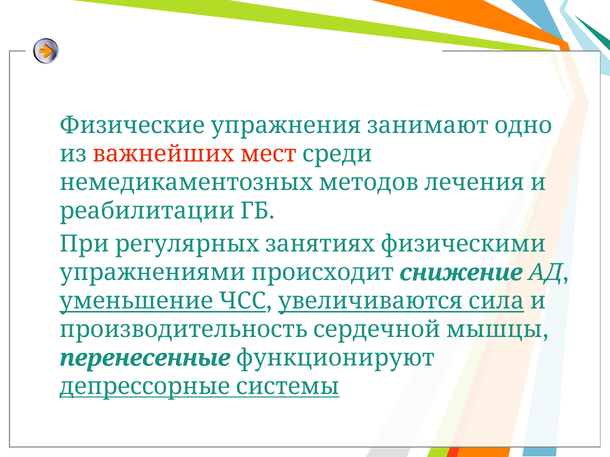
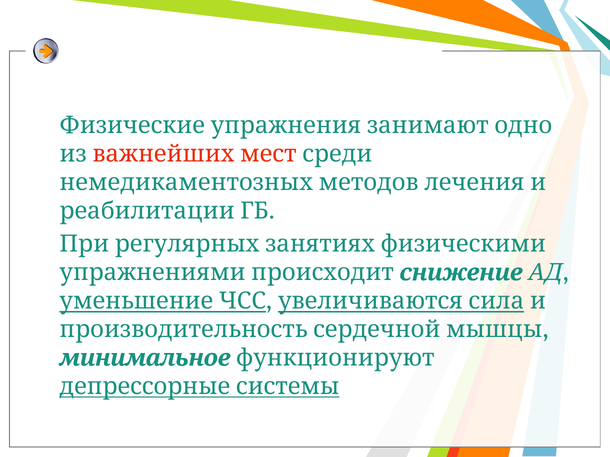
перенесенные: перенесенные -> минимальное (145, 358)
